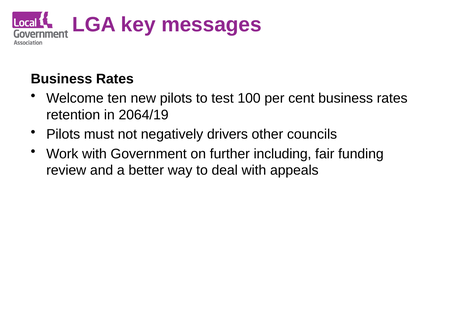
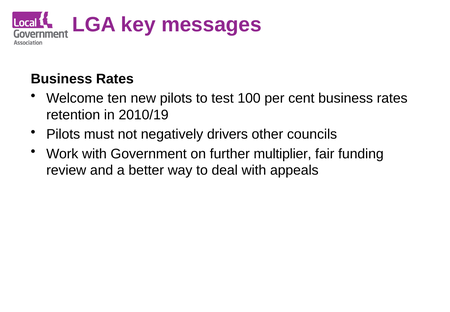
2064/19: 2064/19 -> 2010/19 (144, 115)
including: including -> multiplier (283, 154)
